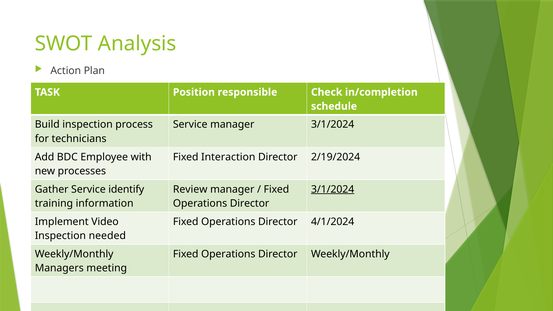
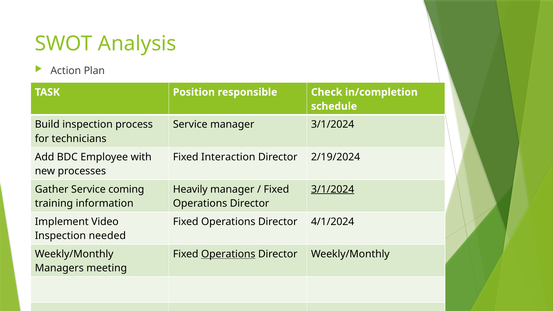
identify: identify -> coming (126, 189)
Review: Review -> Heavily (190, 189)
Operations underline: none -> present (228, 254)
